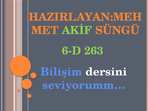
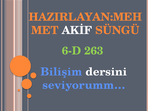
AKİF colour: light green -> white (77, 30)
